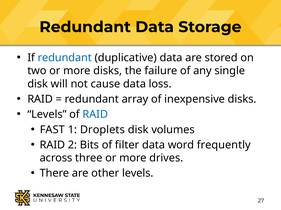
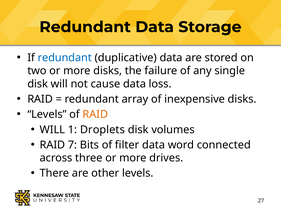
RAID colour: blue -> orange (95, 115)
FAST: FAST -> WILL (52, 130)
2: 2 -> 7 (73, 145)
frequently: frequently -> connected (224, 145)
